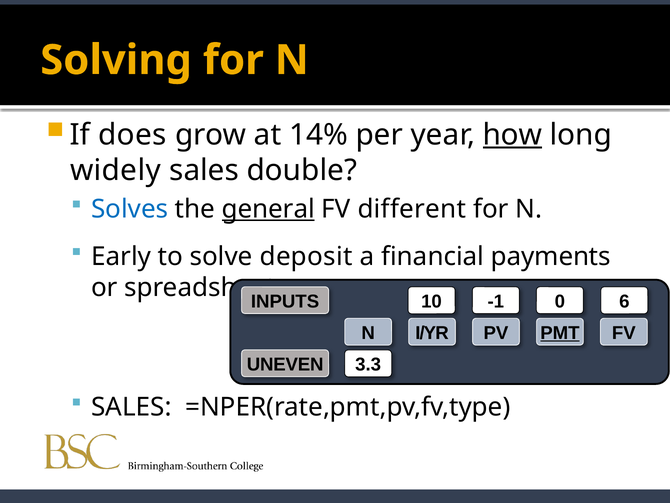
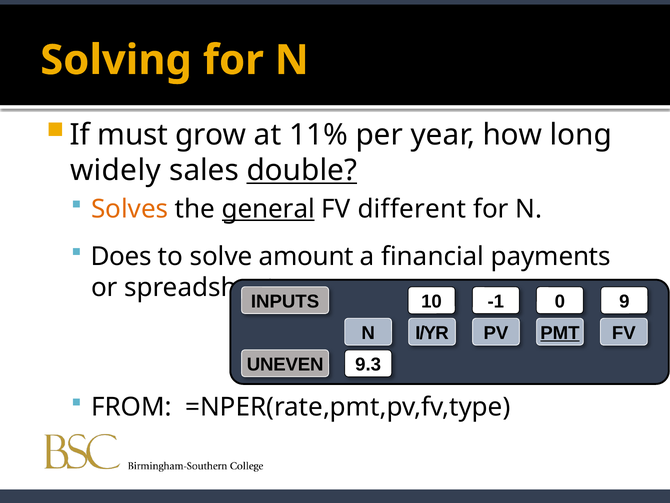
does: does -> must (133, 135)
14%: 14% -> 11% (318, 135)
how underline: present -> none (512, 135)
double underline: none -> present (302, 170)
Solves colour: blue -> orange (130, 209)
Early: Early -> Does (121, 256)
deposit: deposit -> amount (306, 256)
6: 6 -> 9 (624, 301)
3.3: 3.3 -> 9.3 (368, 364)
SALES: SALES -> FROM (131, 407)
